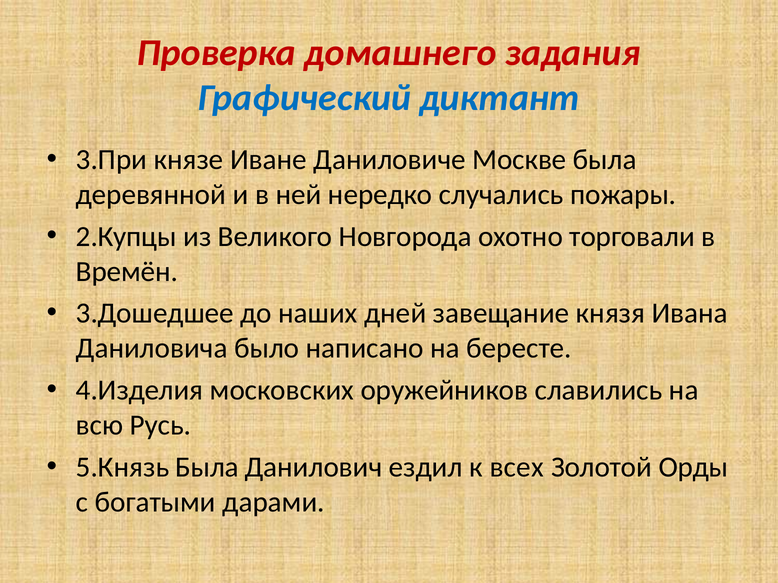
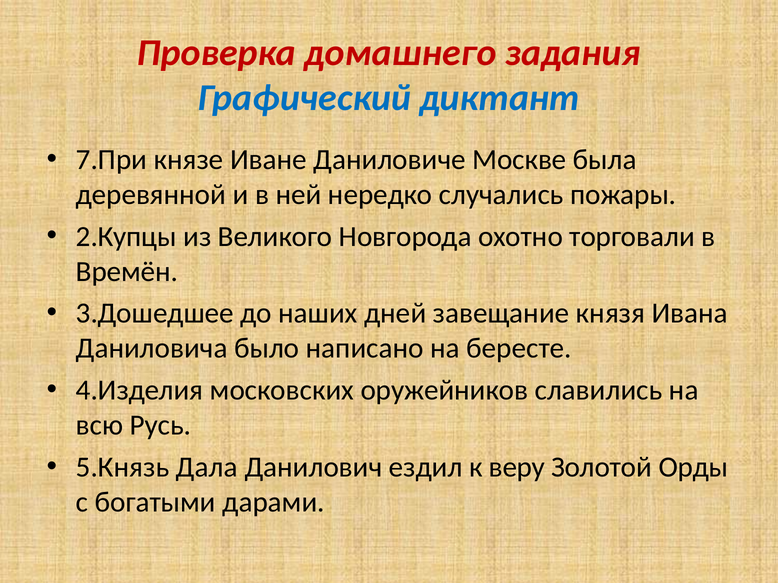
3.При: 3.При -> 7.При (112, 160)
5.Князь Была: Была -> Дала (207, 468)
всех: всех -> веру (517, 468)
